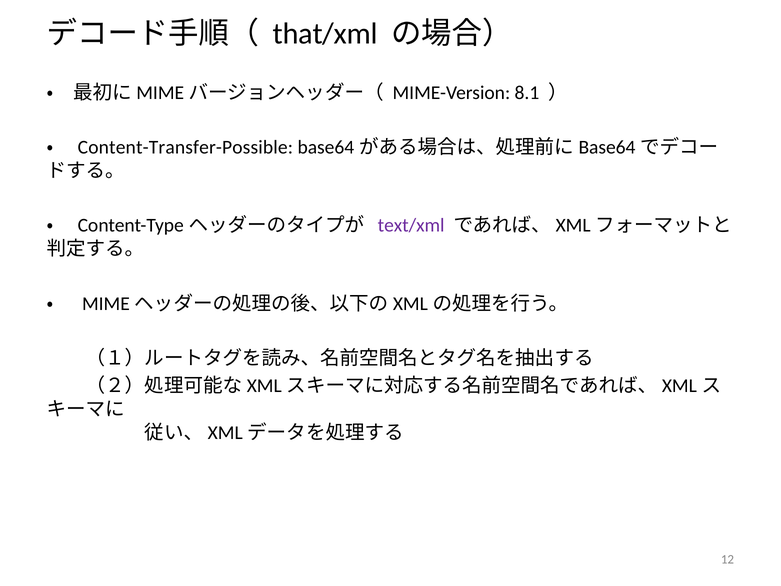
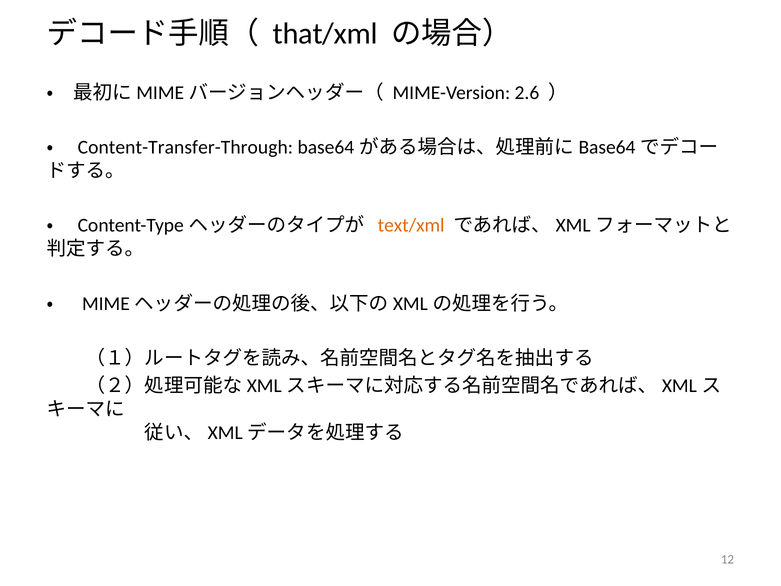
8.1: 8.1 -> 2.6 (527, 93)
Content-Transfer-Possible: Content-Transfer-Possible -> Content-Transfer-Through (185, 147)
text/xml colour: purple -> orange (411, 225)
